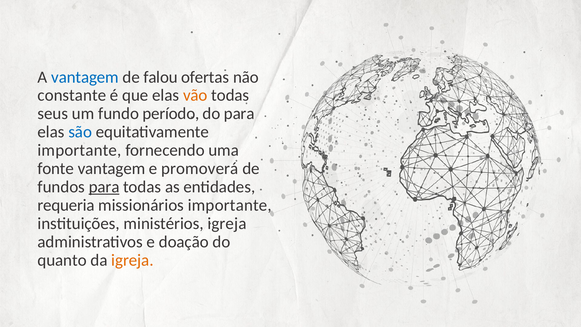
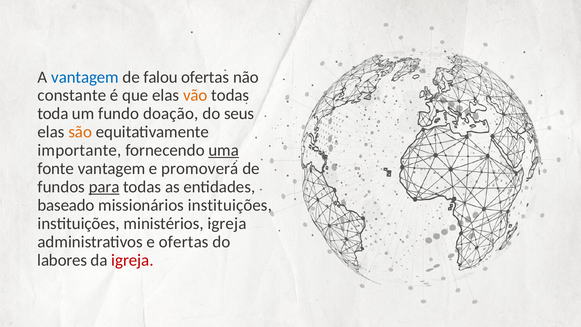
seus: seus -> toda (53, 114)
período: período -> doação (171, 114)
do para: para -> seus (239, 114)
são colour: blue -> orange (80, 132)
uma underline: none -> present (224, 150)
requeria: requeria -> baseado (66, 205)
missionários importante: importante -> instituições (230, 205)
e doação: doação -> ofertas (184, 242)
quanto: quanto -> labores (62, 260)
igreja colour: orange -> red (132, 260)
